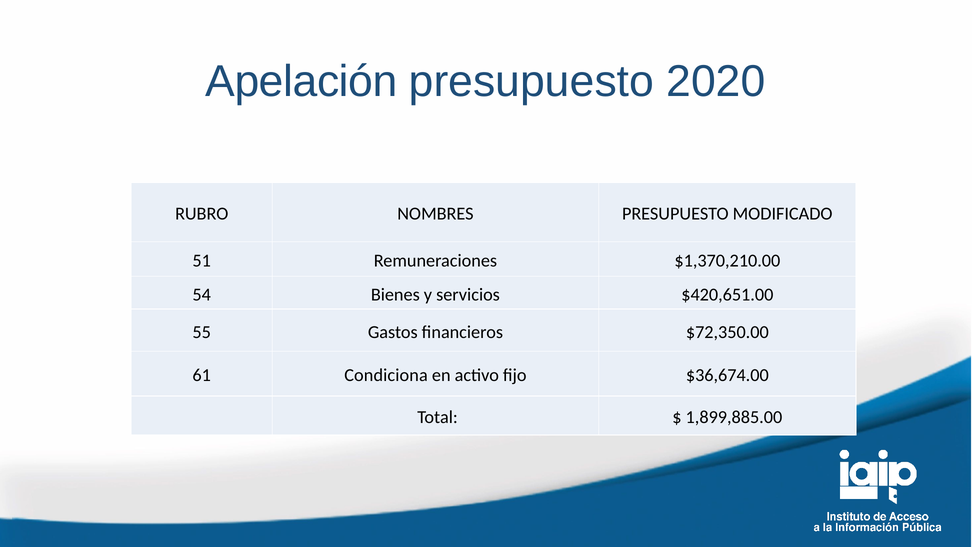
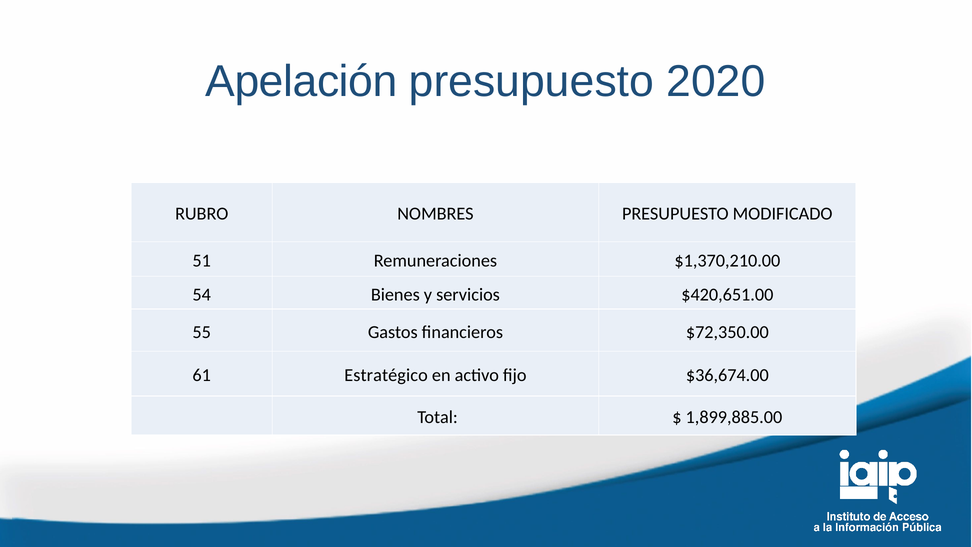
Condiciona: Condiciona -> Estratégico (386, 375)
